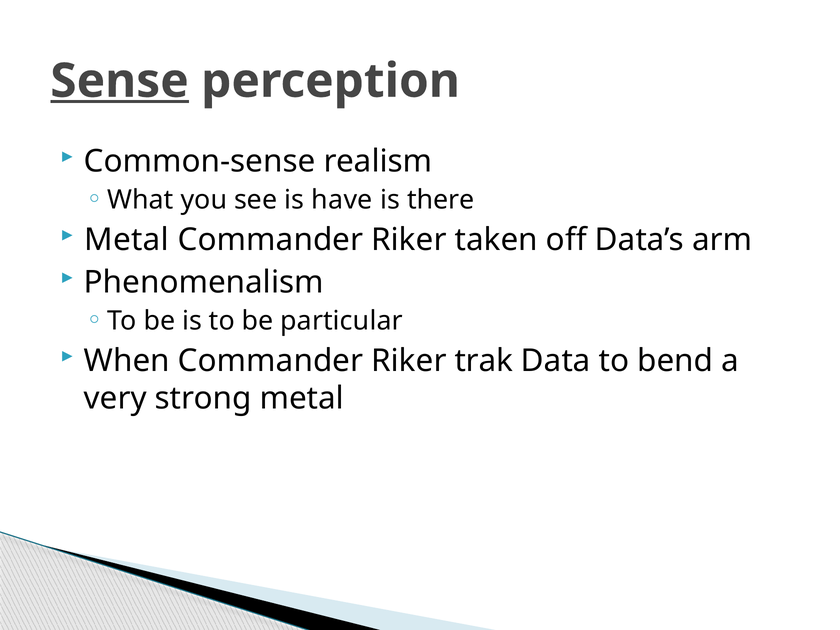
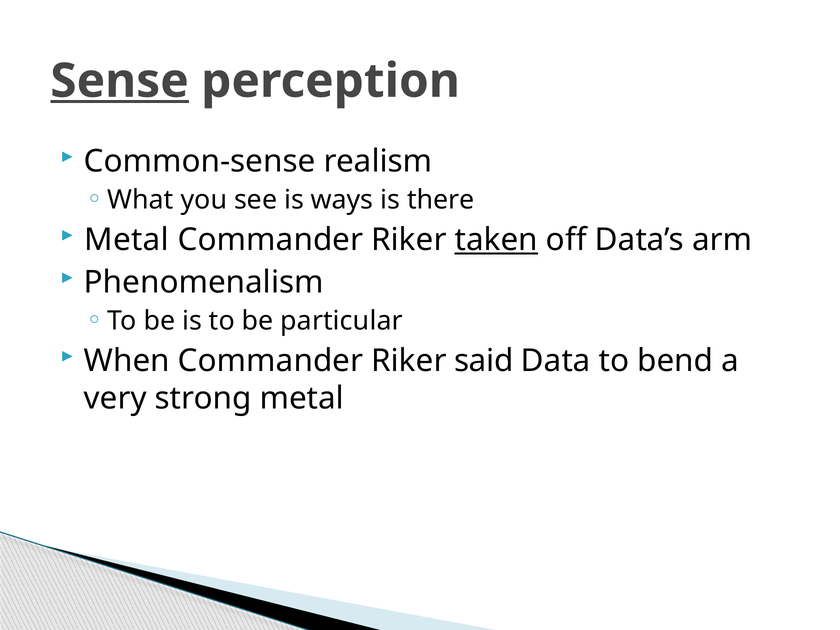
have: have -> ways (342, 200)
taken underline: none -> present (496, 240)
trak: trak -> said (484, 361)
